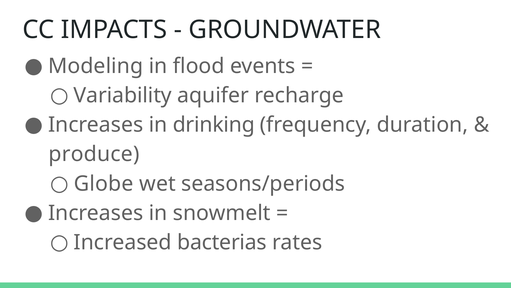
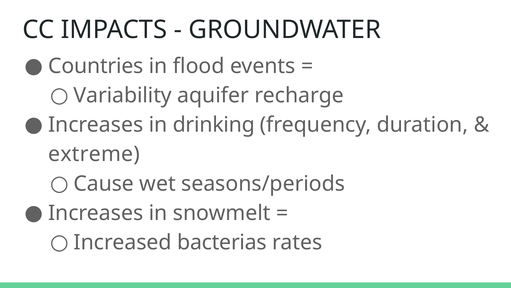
Modeling: Modeling -> Countries (96, 66)
produce: produce -> extreme (94, 154)
Globe: Globe -> Cause (104, 183)
